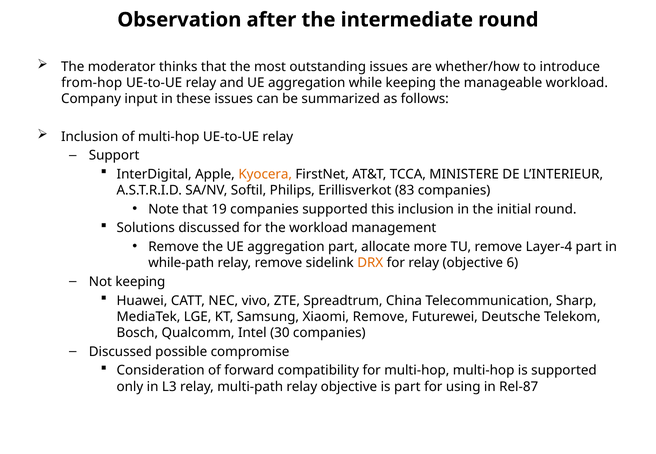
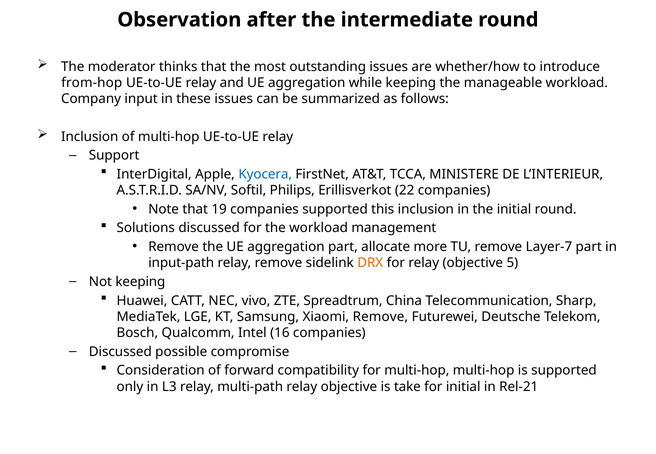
Kyocera colour: orange -> blue (265, 174)
83: 83 -> 22 (405, 190)
Layer-4: Layer-4 -> Layer-7 (549, 247)
while-path: while-path -> input-path (181, 263)
6: 6 -> 5 (512, 263)
30: 30 -> 16 (280, 333)
is part: part -> take (407, 387)
for using: using -> initial (463, 387)
Rel-87: Rel-87 -> Rel-21 (519, 387)
